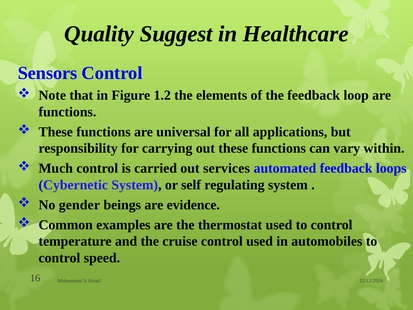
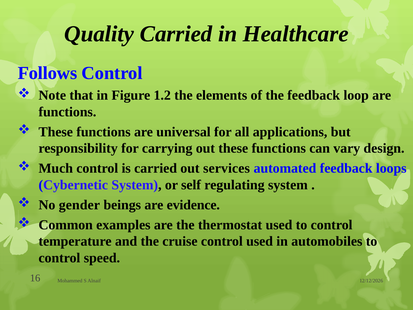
Quality Suggest: Suggest -> Carried (176, 34)
Sensors: Sensors -> Follows (48, 73)
within: within -> design (384, 148)
